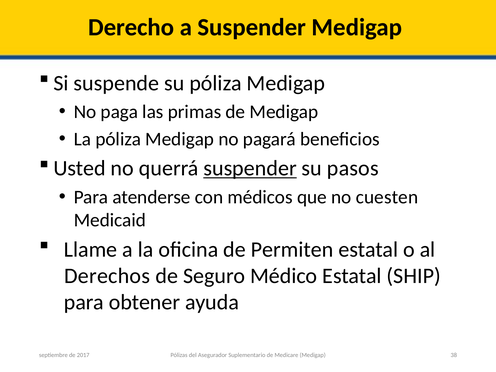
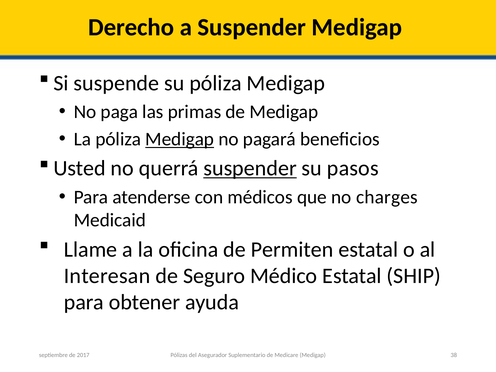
Medigap underline: none -> present (180, 139)
cuesten: cuesten -> charges (387, 197)
Derechos: Derechos -> Interesan (107, 276)
